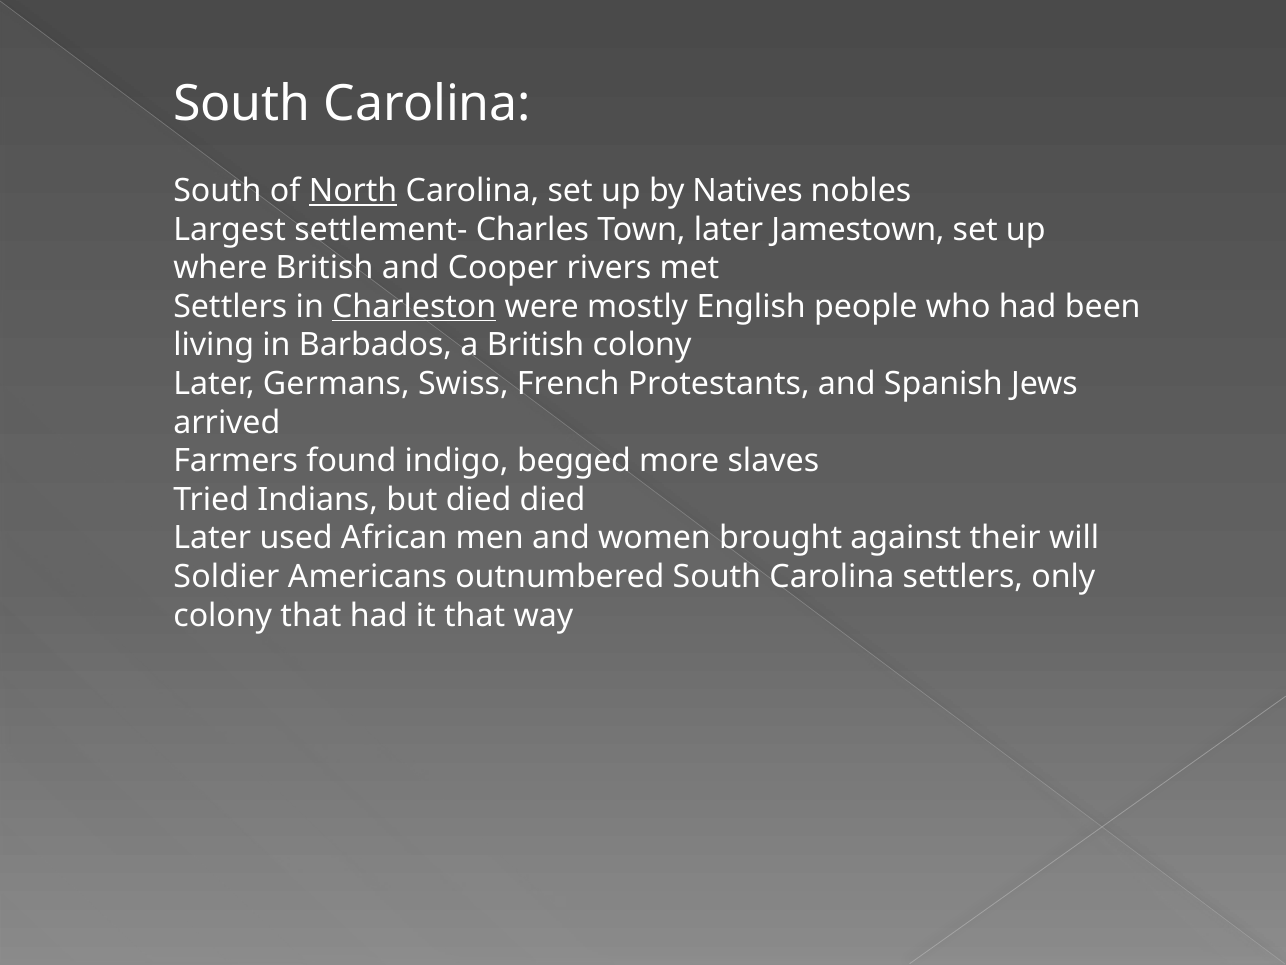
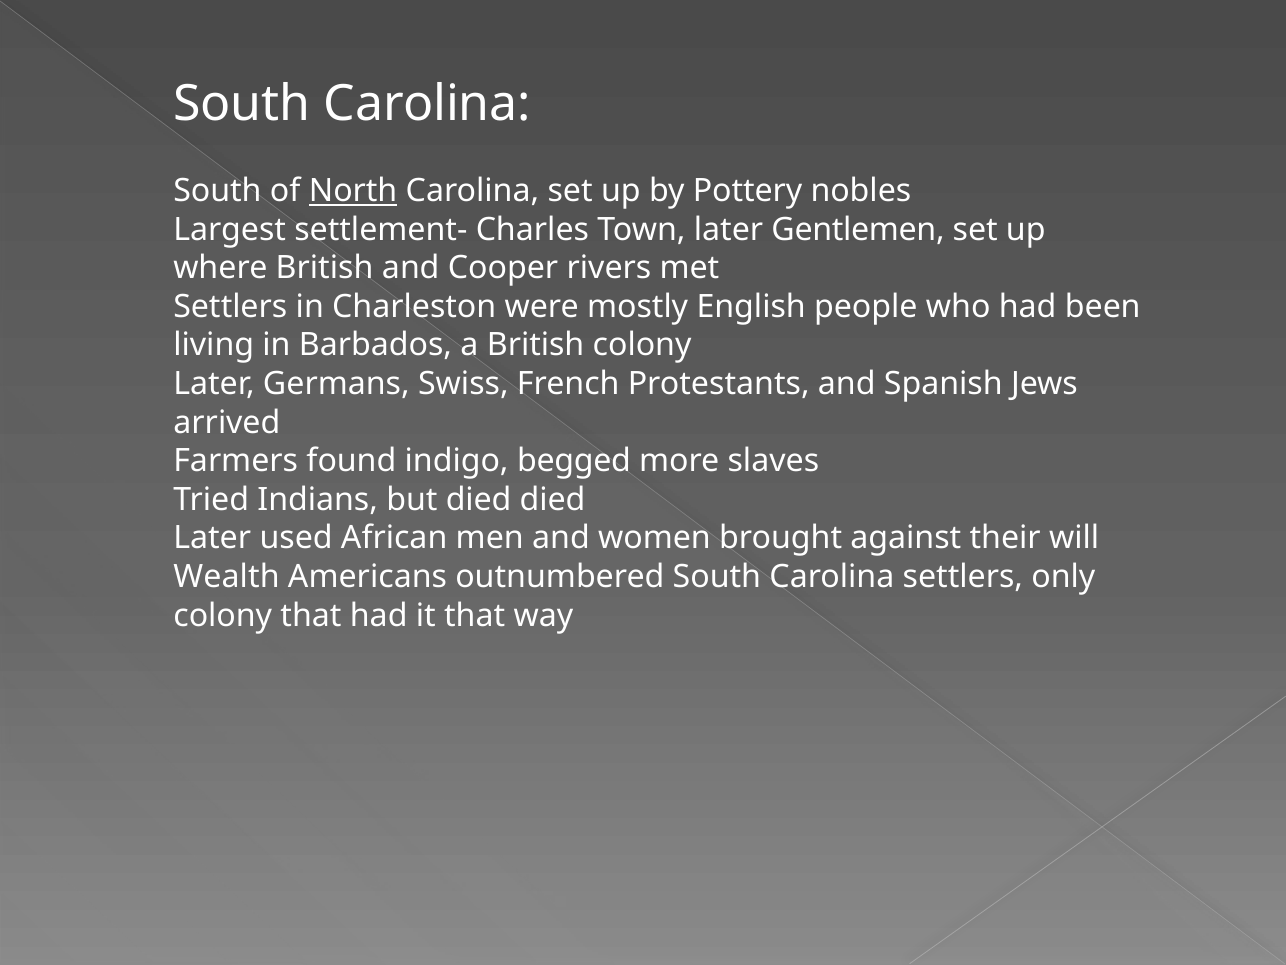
Natives: Natives -> Pottery (748, 191)
Jamestown: Jamestown -> Gentlemen (858, 229)
Charleston underline: present -> none (414, 306)
Soldier: Soldier -> Wealth (227, 577)
